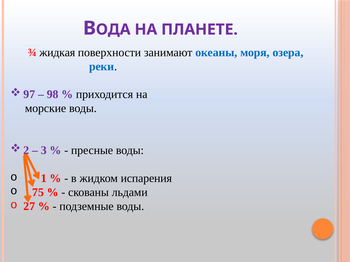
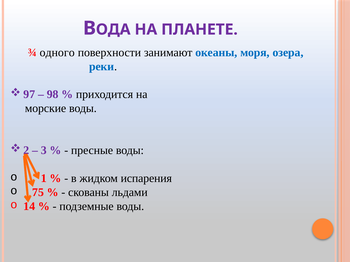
жидкая: жидкая -> одного (57, 53)
27: 27 -> 14 (29, 207)
